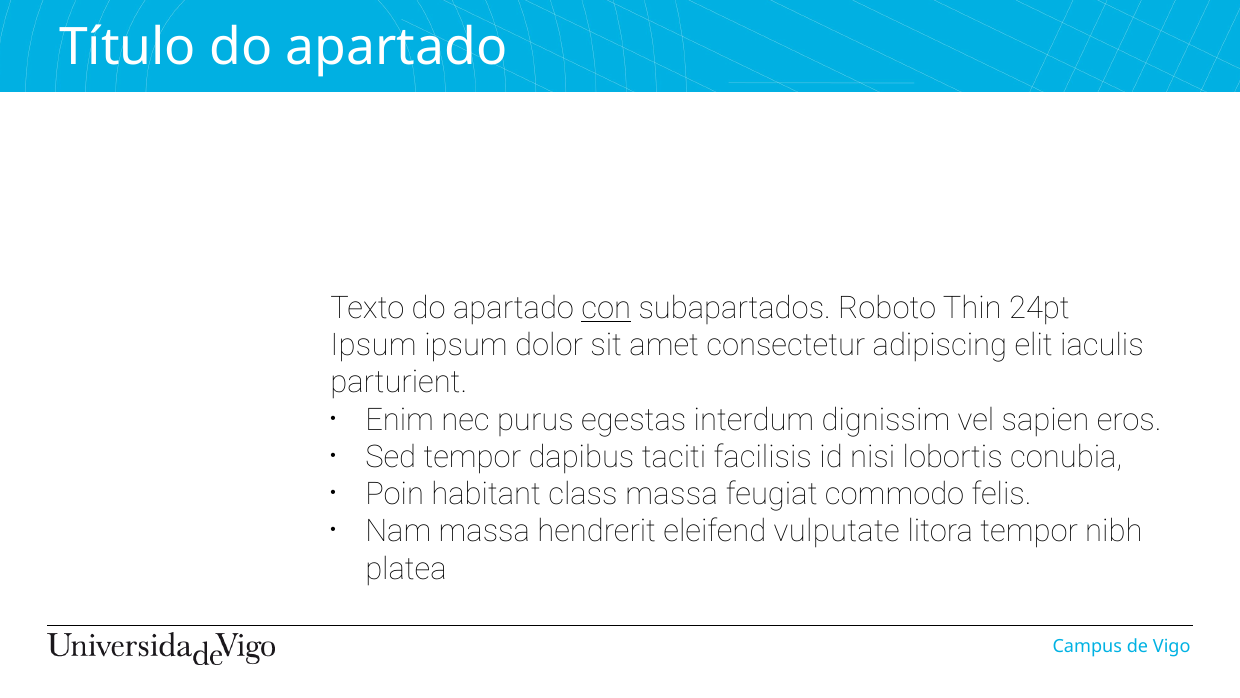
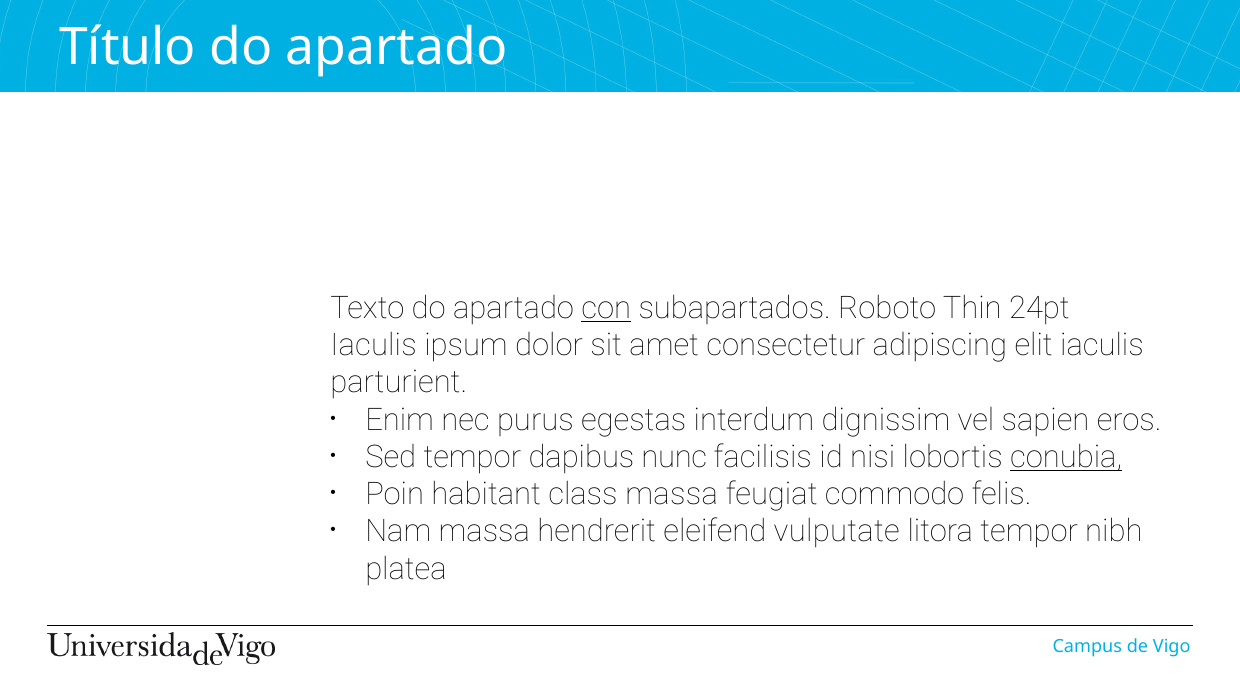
Ipsum: Ipsum -> Iaculis (374, 345)
taciti: taciti -> nunc (674, 457)
conubia underline: none -> present (1066, 457)
